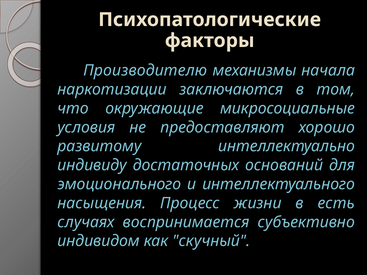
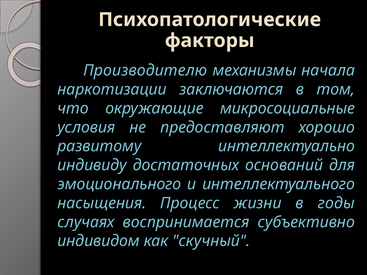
есть: есть -> годы (336, 203)
